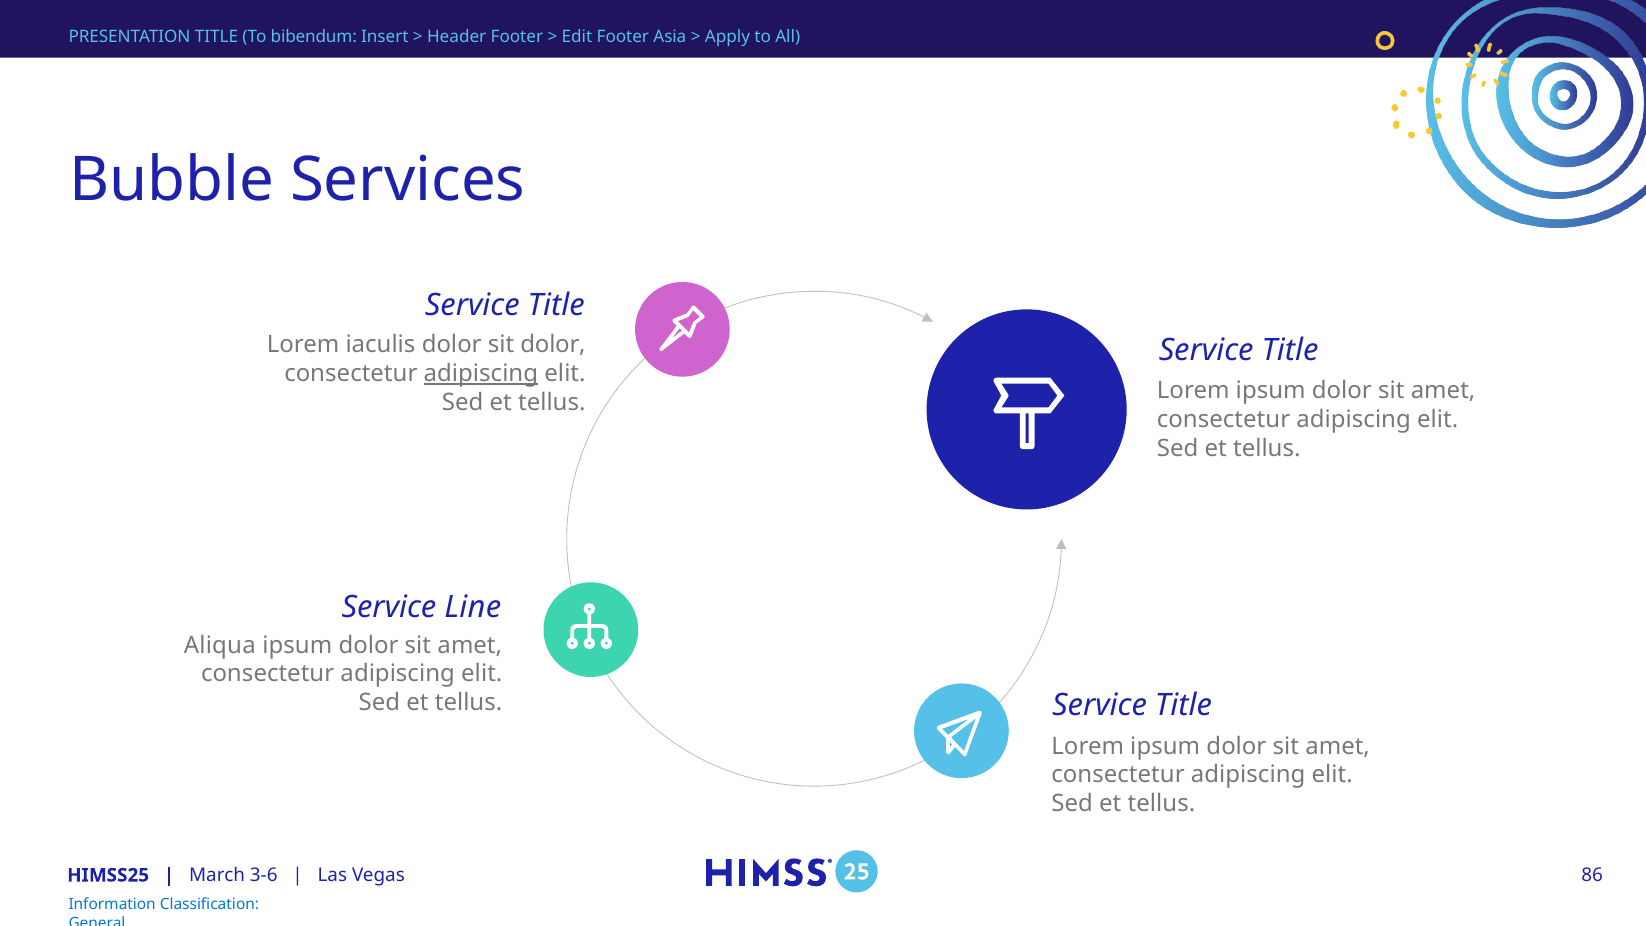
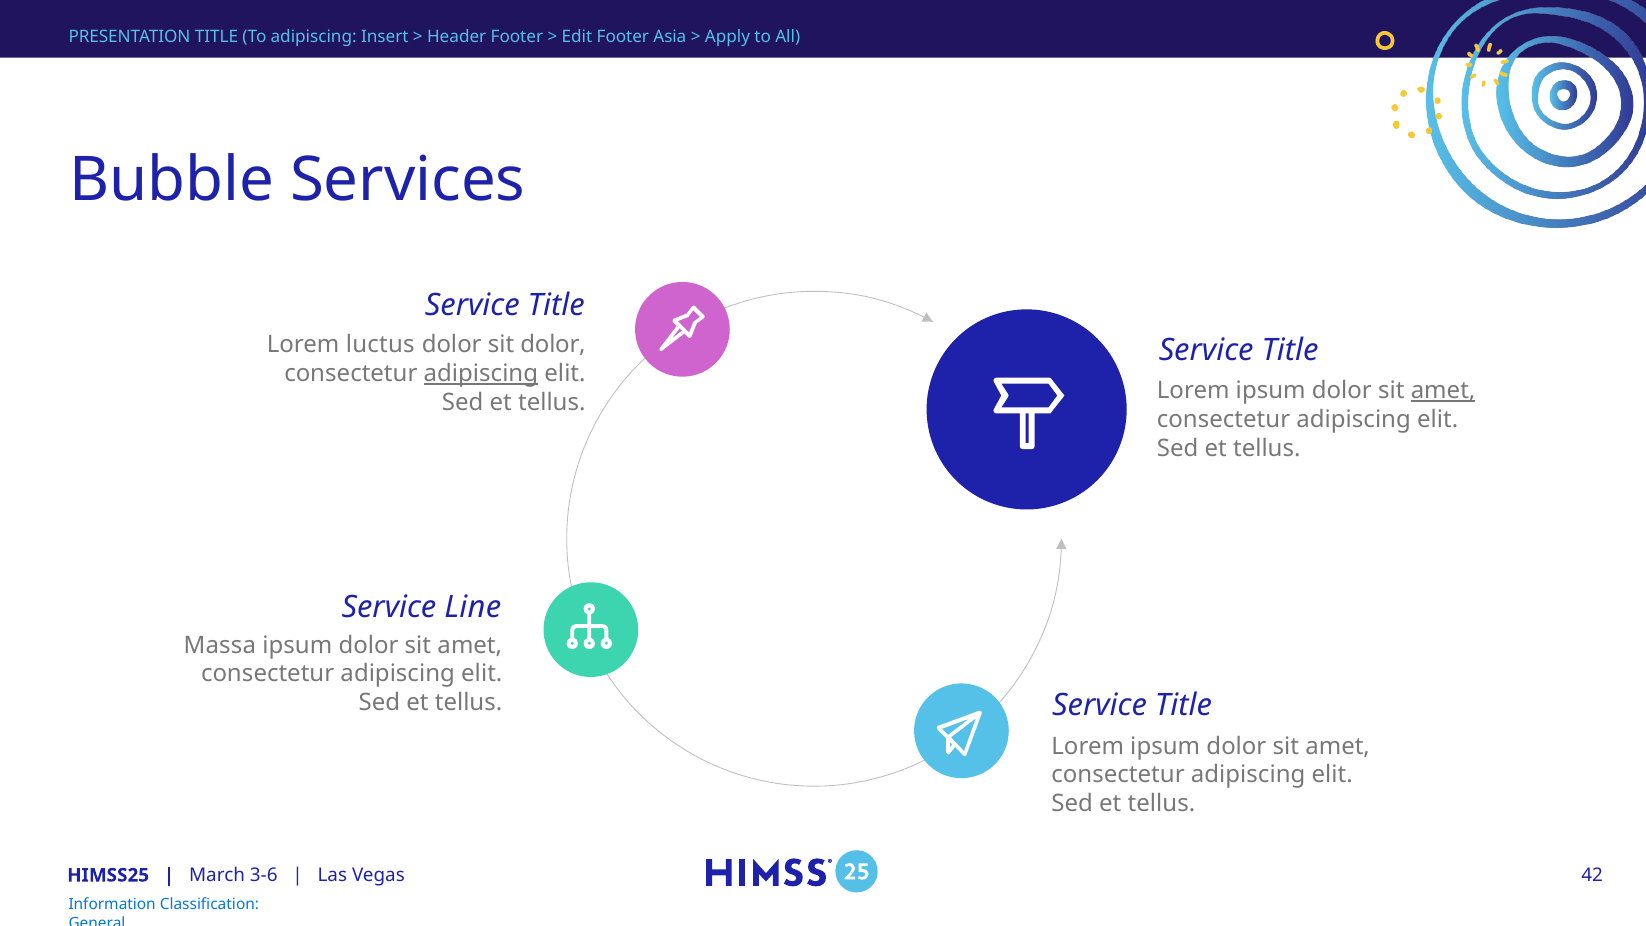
To bibendum: bibendum -> adipiscing (314, 37)
iaculis: iaculis -> luctus (380, 345)
amet underline: none -> present (1443, 391)
Aliqua: Aliqua -> Massa (220, 645)
86: 86 -> 42 (1592, 875)
